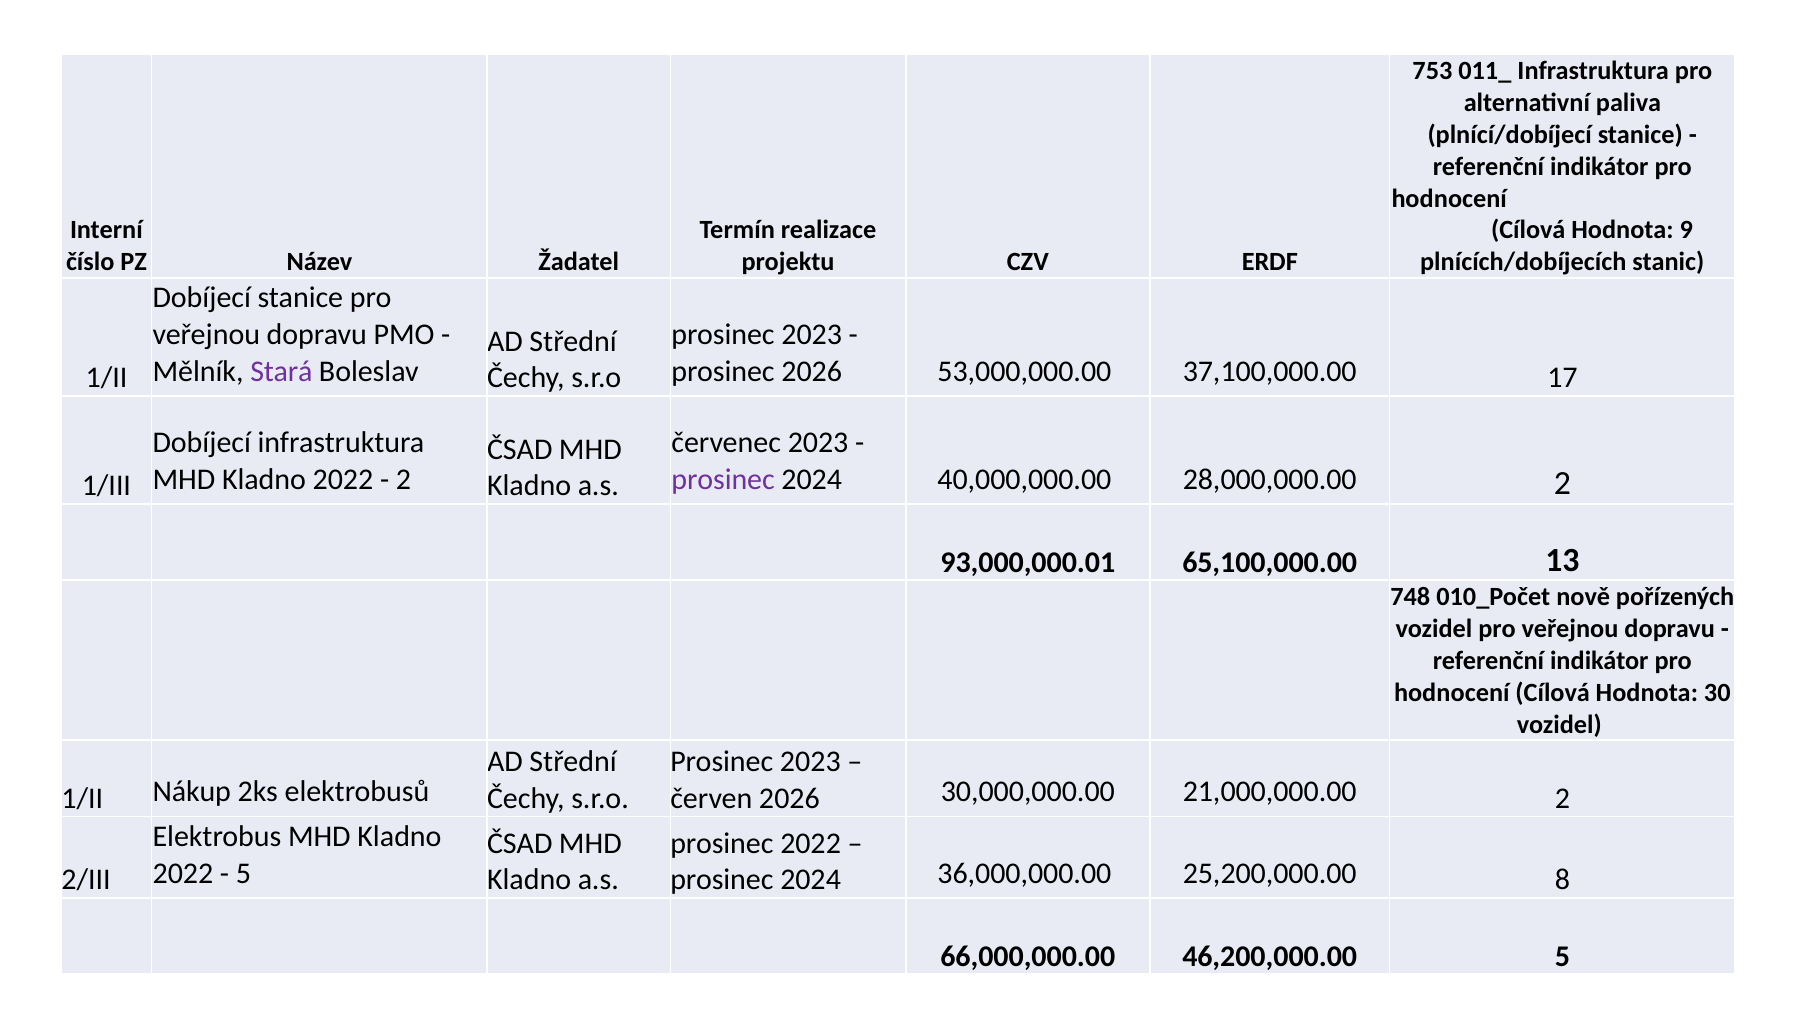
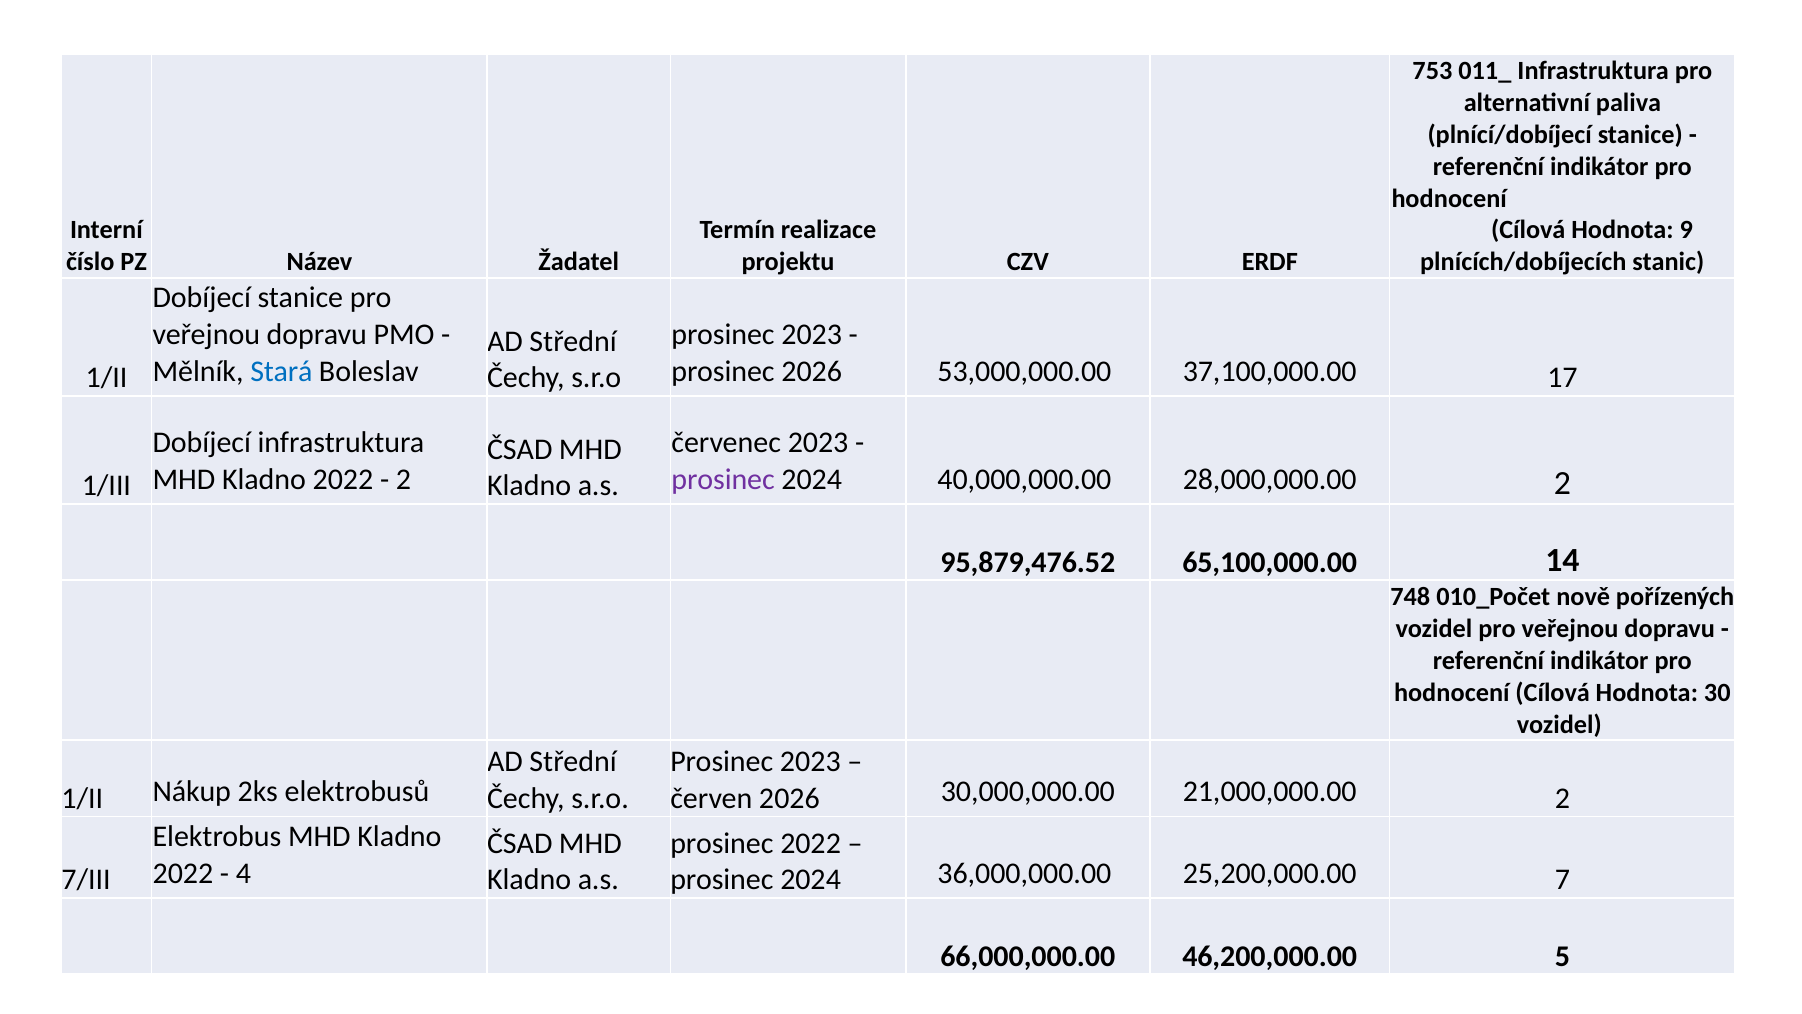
Stará colour: purple -> blue (281, 371)
93,000,000.01: 93,000,000.01 -> 95,879,476.52 (1028, 562)
13: 13 -> 14 (1562, 560)
5: 5 -> 4 (243, 873)
2/III: 2/III -> 7/III (86, 880)
8: 8 -> 7 (1562, 880)
